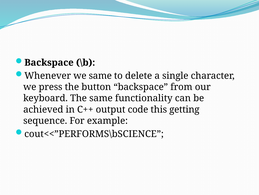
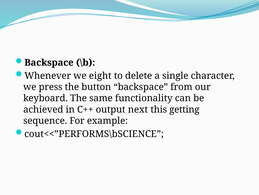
we same: same -> eight (100, 75)
code: code -> next (138, 109)
